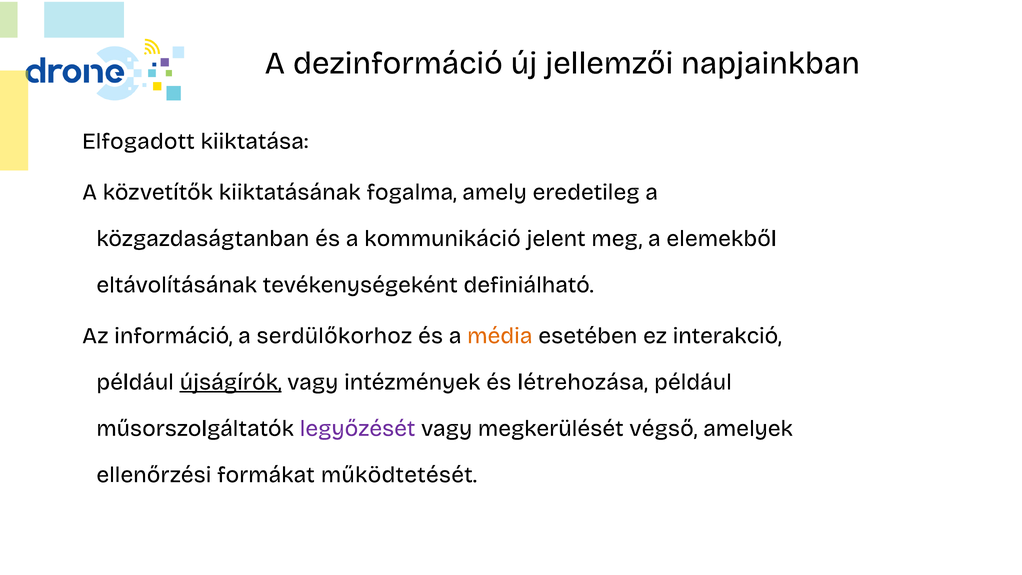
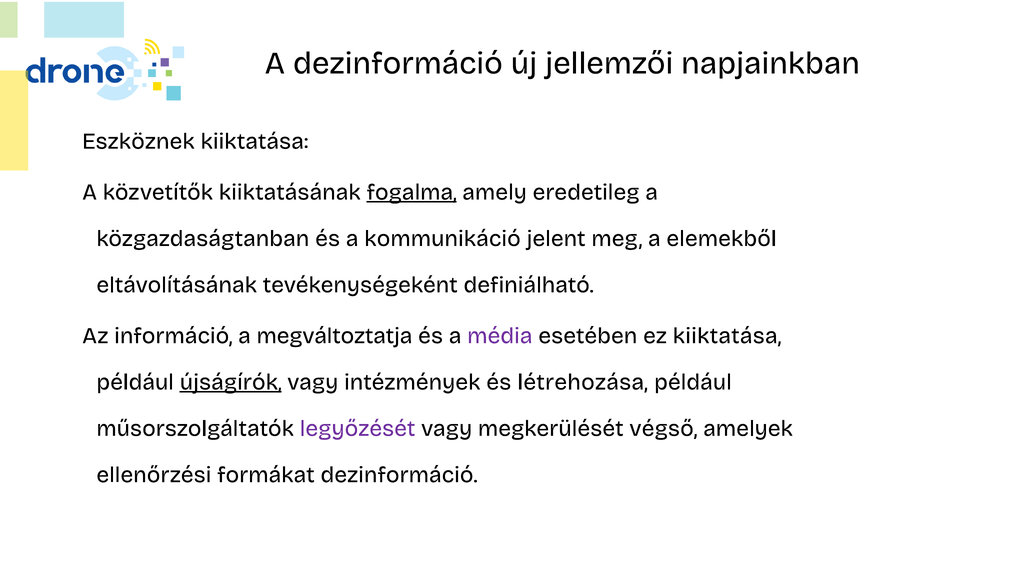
Elfogadott: Elfogadott -> Eszköznek (138, 141)
fogalma underline: none -> present (412, 192)
serdülőkorhoz: serdülőkorhoz -> megváltoztatja (334, 336)
média colour: orange -> purple (500, 336)
ez interakció: interakció -> kiiktatása (727, 336)
formákat működtetését: működtetését -> dezinformáció (399, 475)
